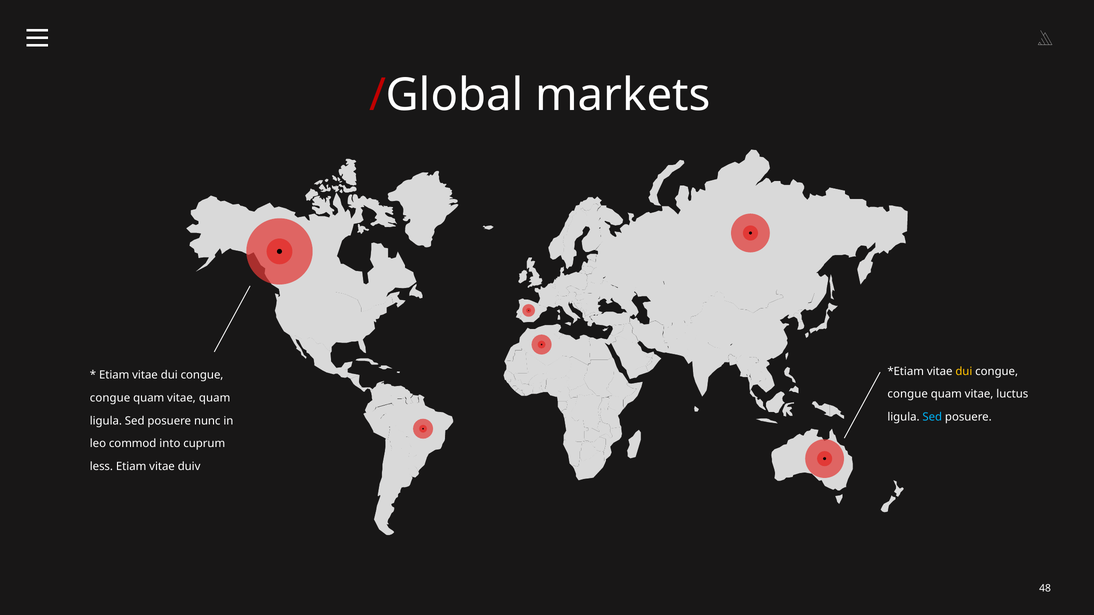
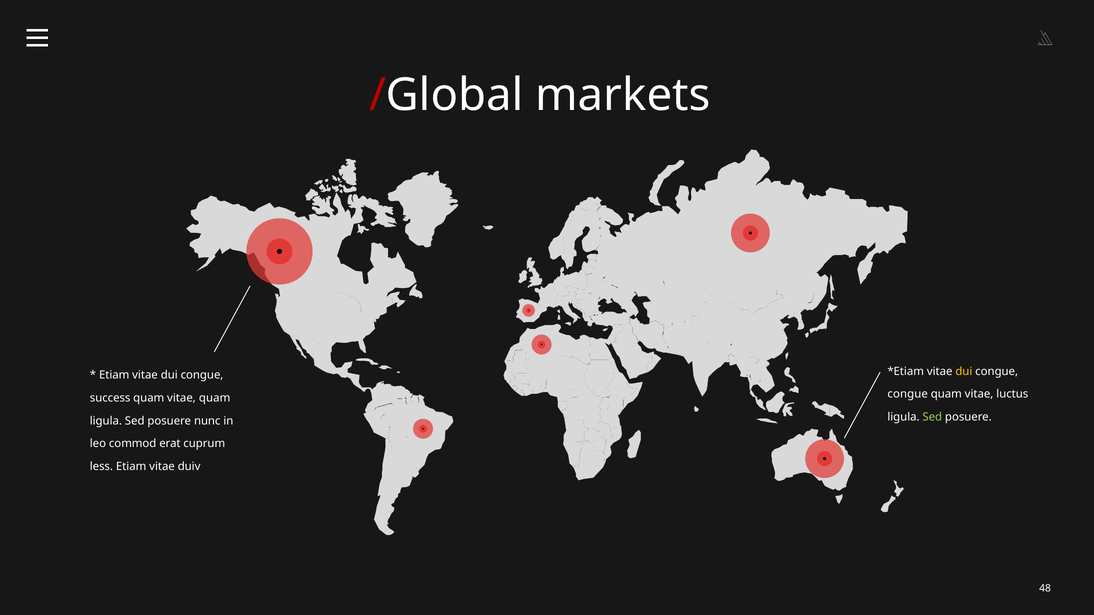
congue: congue -> success (110, 398)
Sed colour: light blue -> light green (932, 417)
into: into -> erat (170, 444)
